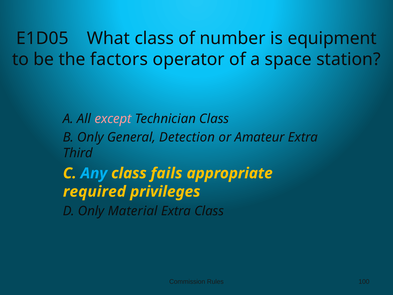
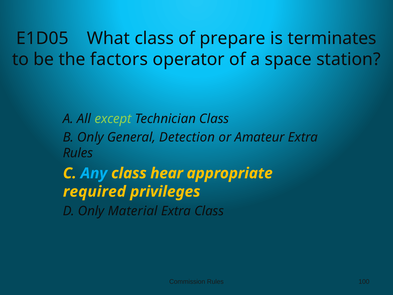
number: number -> prepare (233, 38)
equipment: equipment -> terminates (332, 38)
except colour: pink -> light green (113, 119)
Third: Third -> Rules (78, 153)
fails: fails -> hear (167, 173)
